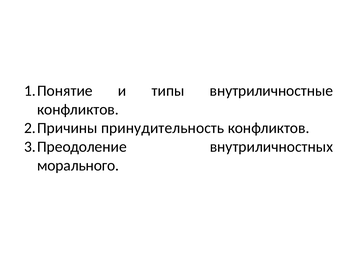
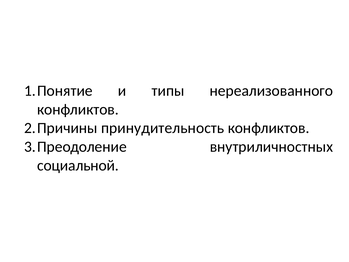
внутриличностные: внутриличностные -> нереализованного (271, 91)
морального: морального -> социальной (78, 165)
